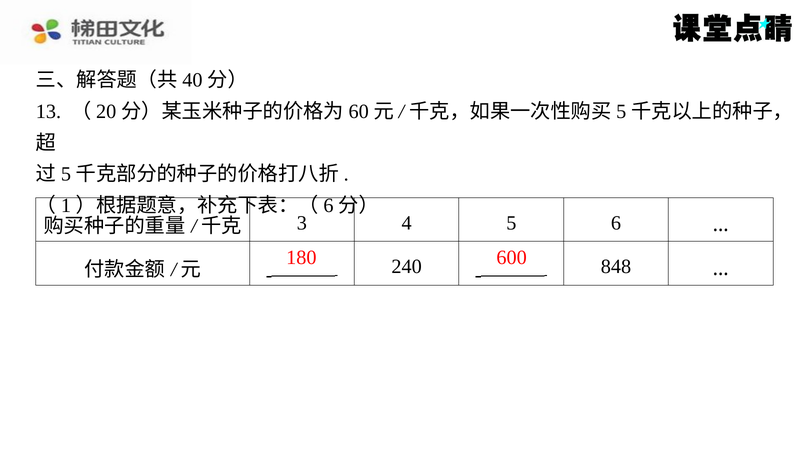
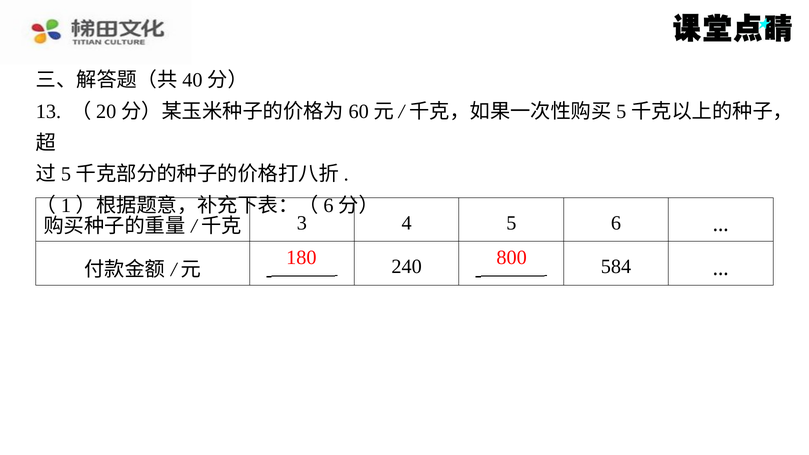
600: 600 -> 800 (512, 258)
848: 848 -> 584 (616, 267)
